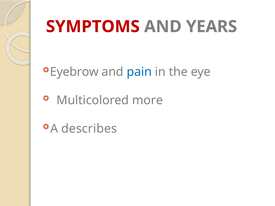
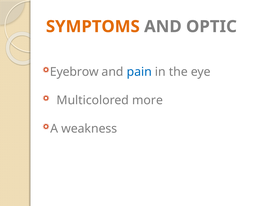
SYMPTOMS colour: red -> orange (93, 27)
YEARS: YEARS -> OPTIC (211, 27)
describes: describes -> weakness (89, 129)
